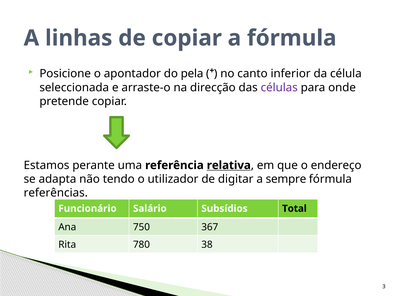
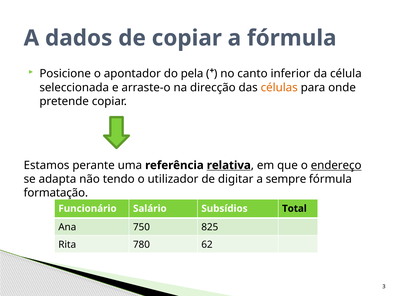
linhas: linhas -> dados (79, 38)
células colour: purple -> orange (279, 88)
endereço underline: none -> present (336, 165)
referências: referências -> formatação (56, 193)
367: 367 -> 825 (210, 227)
38: 38 -> 62 (207, 245)
